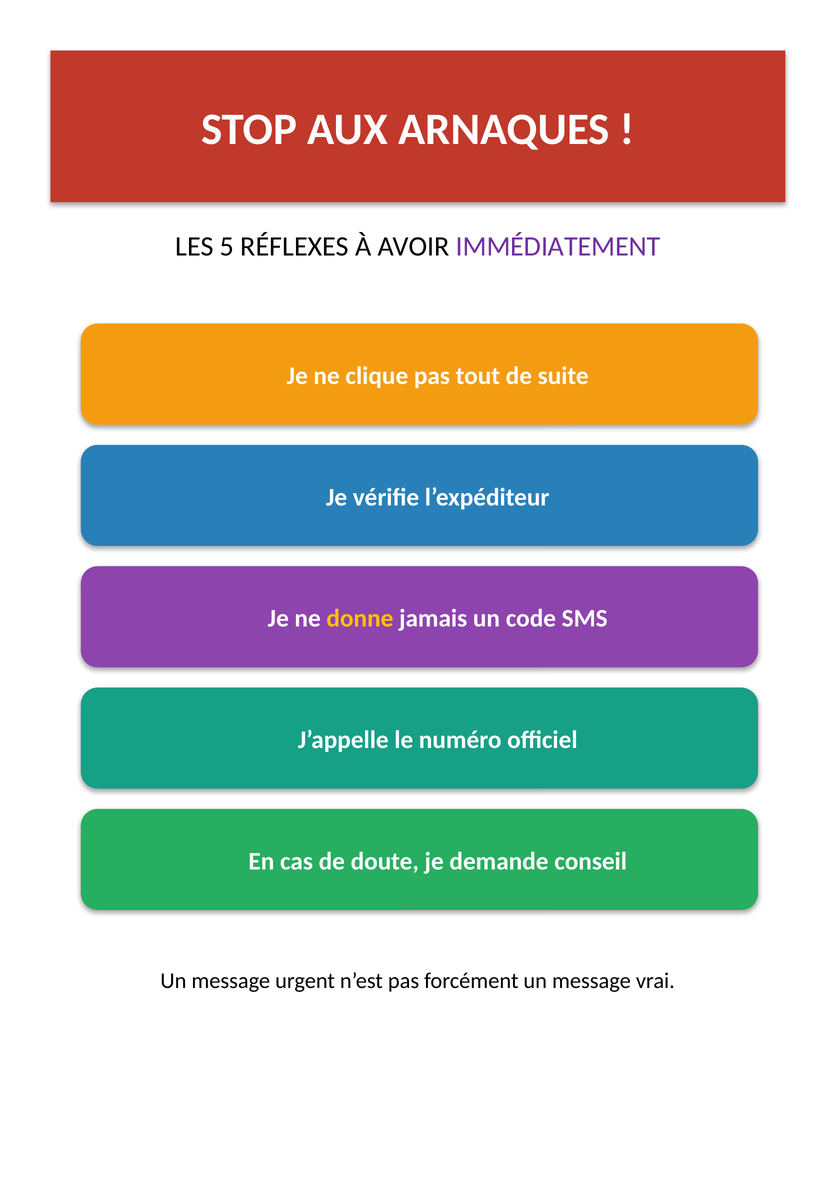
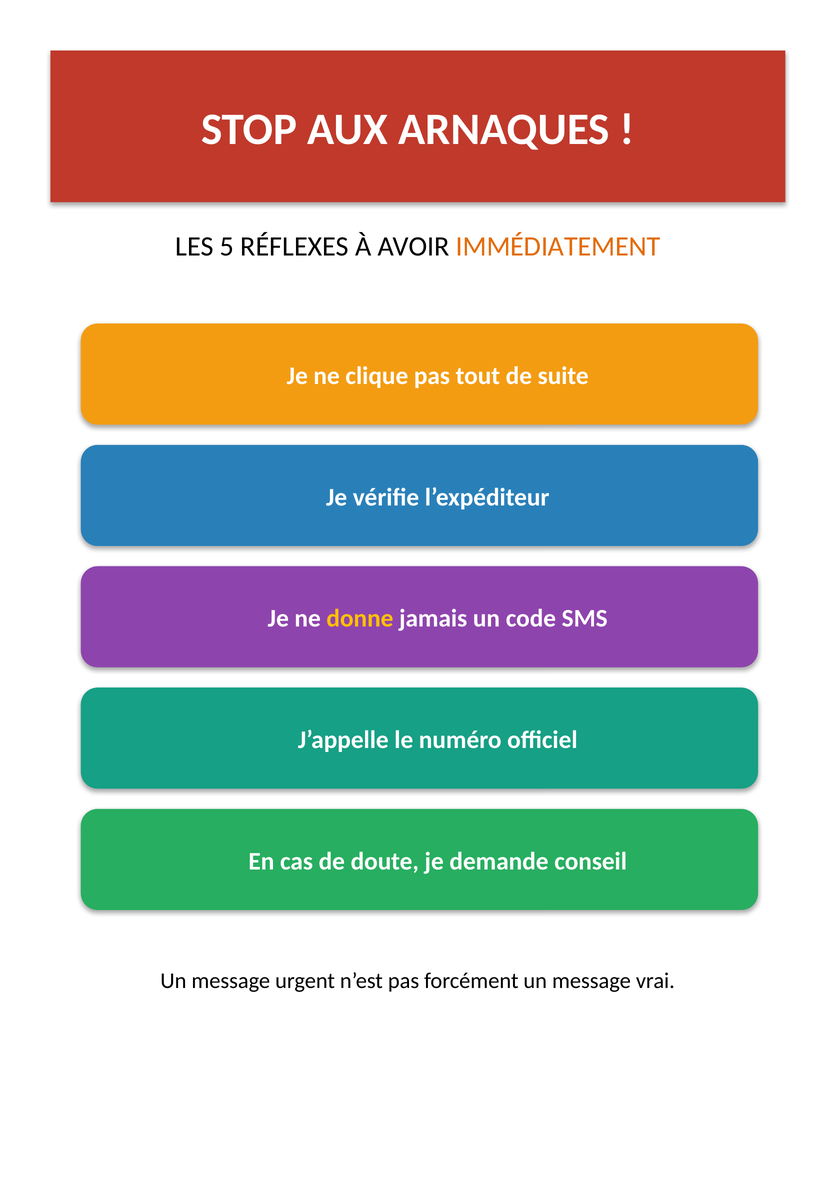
IMMÉDIATEMENT colour: purple -> orange (558, 246)
